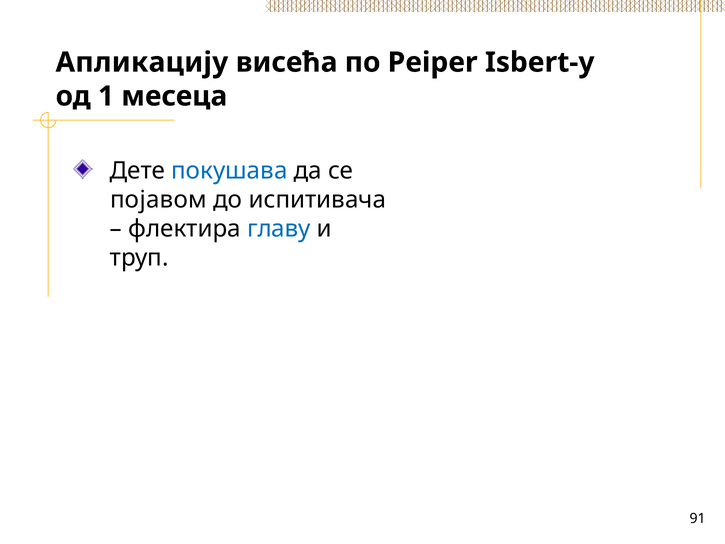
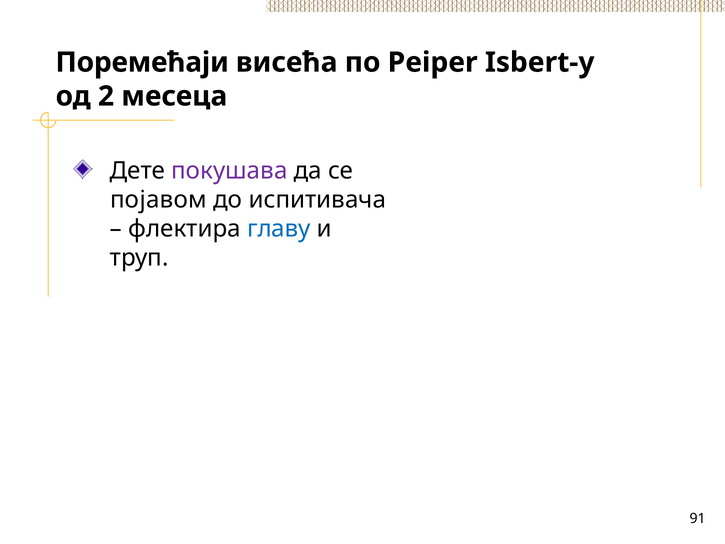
Апликацију: Апликацију -> Поремећаји (142, 62)
1: 1 -> 2 (106, 96)
покушава colour: blue -> purple (229, 171)
